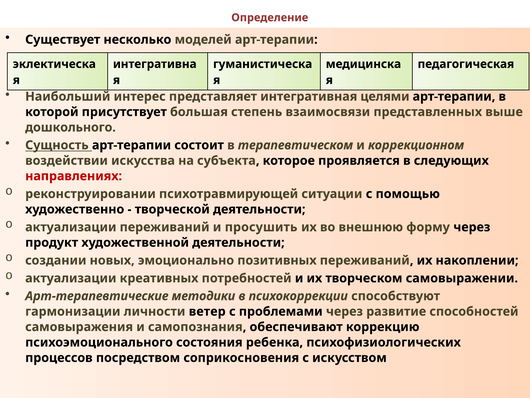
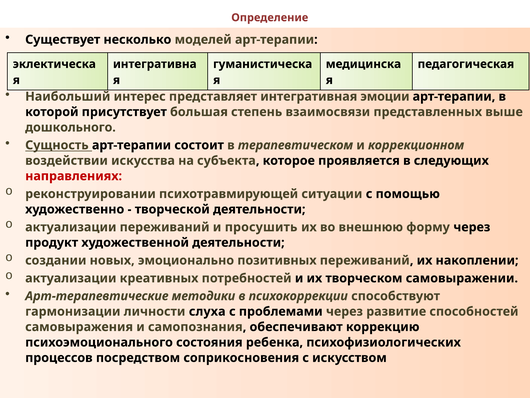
целями: целями -> эмоции (385, 96)
ветер: ветер -> слуха (207, 311)
